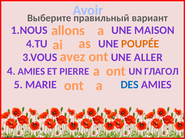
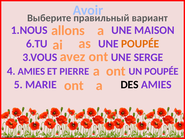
4.TU: 4.TU -> 6.TU (37, 44)
ALLER: ALLER -> SERGE (148, 57)
UN ГЛАГОЛ: ГЛАГОЛ -> POUPÉE (161, 71)
DES colour: blue -> black (130, 84)
